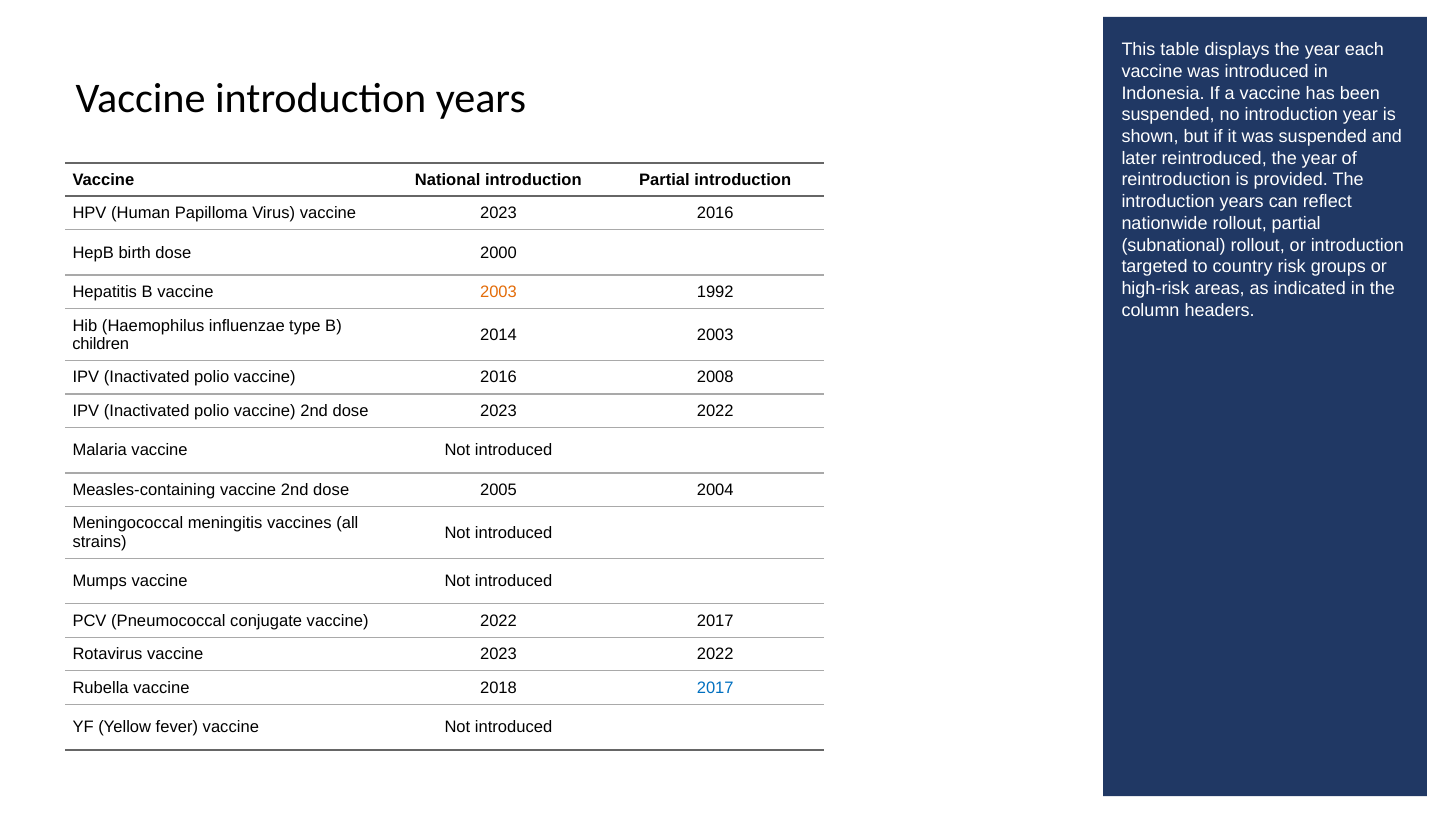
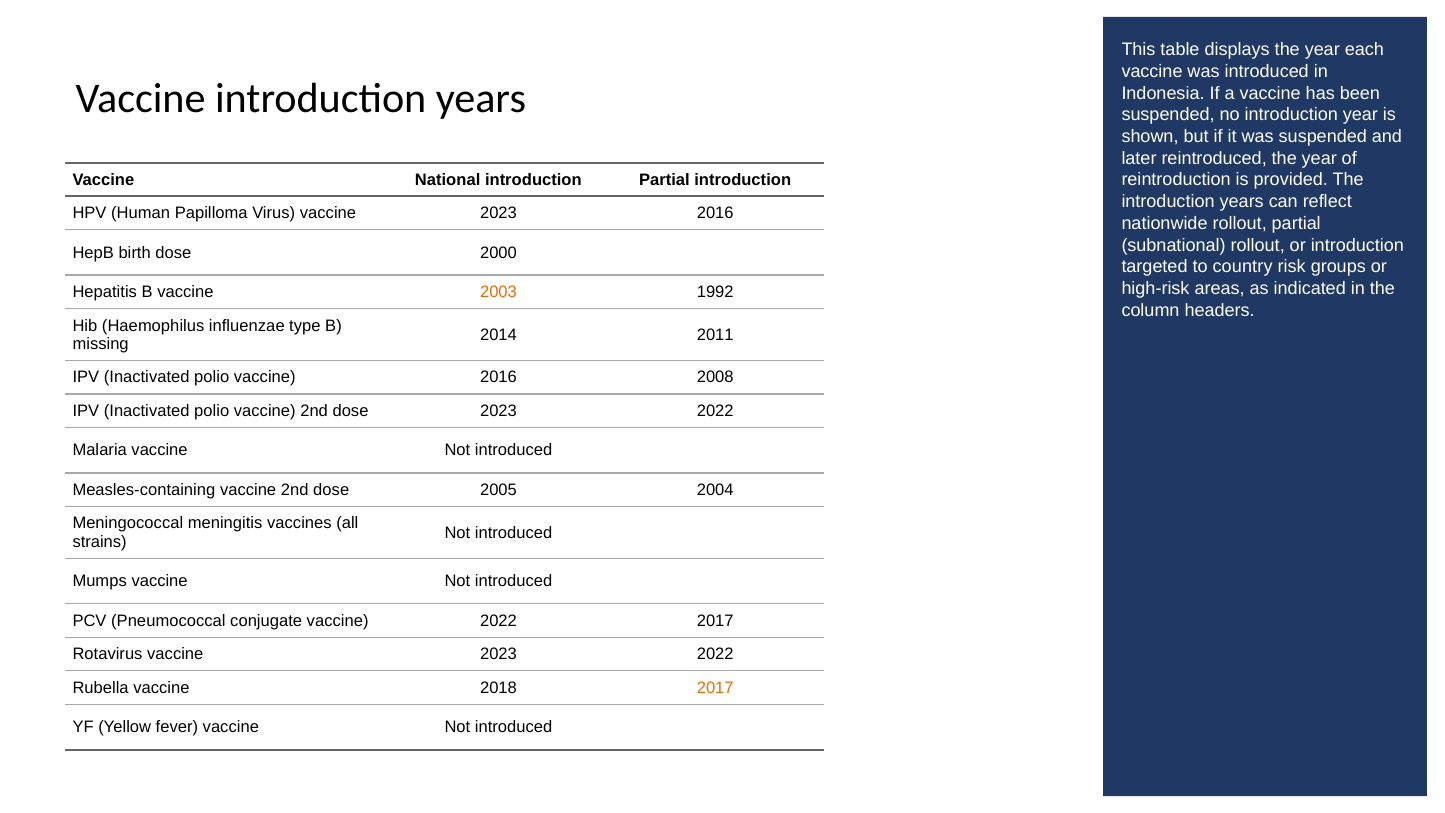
2014 2003: 2003 -> 2011 (715, 335)
children: children -> missing (101, 344)
2017 colour: blue -> orange (715, 688)
